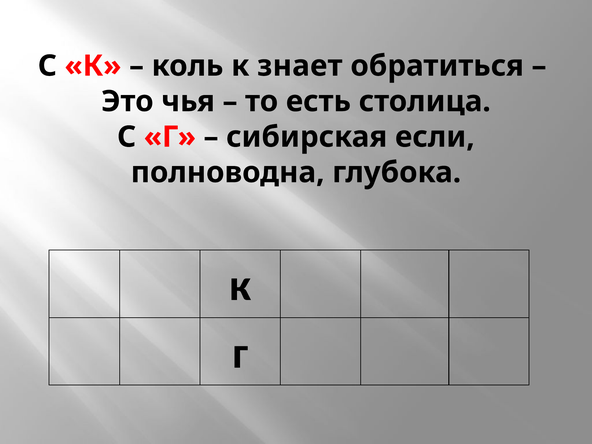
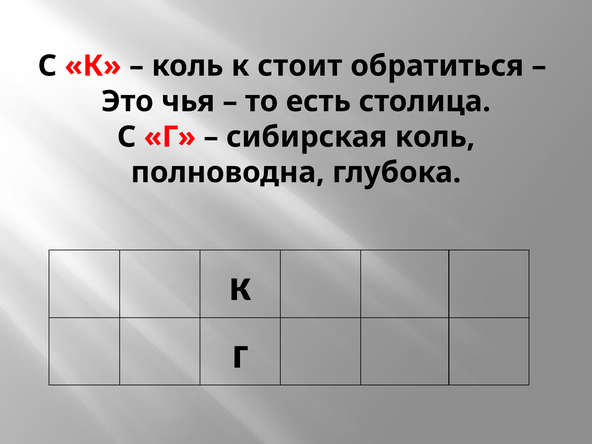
знает: знает -> стоит (300, 66)
сибирская если: если -> коль (435, 137)
